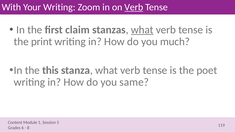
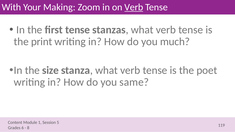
Your Writing: Writing -> Making (59, 7)
first claim: claim -> tense (78, 30)
what underline: present -> none (142, 30)
this: this -> size (50, 70)
